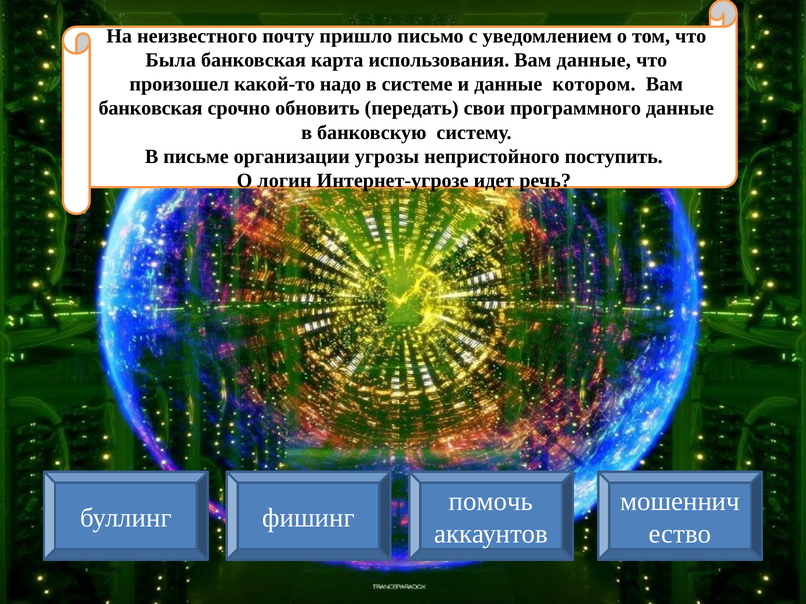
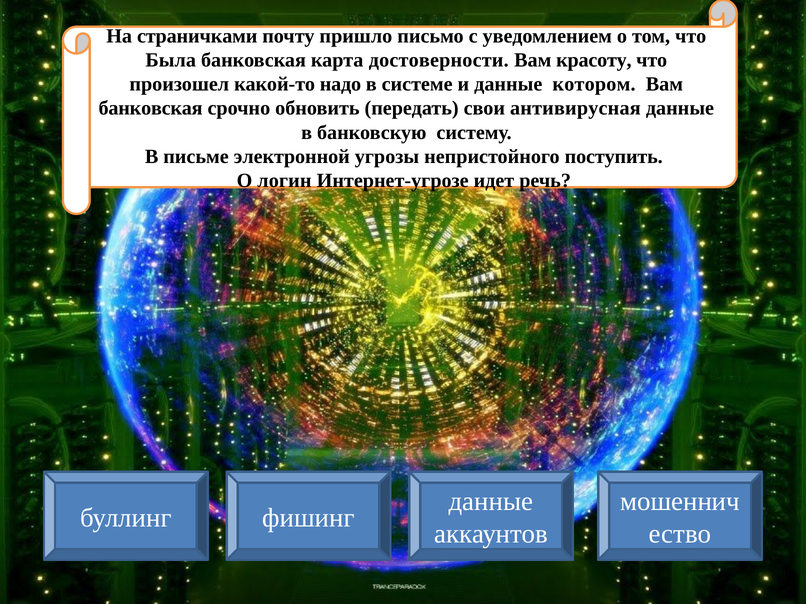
неизвестного: неизвестного -> страничками (197, 36)
использования: использования -> достоверности (439, 60)
Вам данные: данные -> красоту (594, 60)
программного: программного -> антивирусная (575, 108)
организации: организации -> электронной (292, 157)
помочь: помочь -> данные (491, 502)
